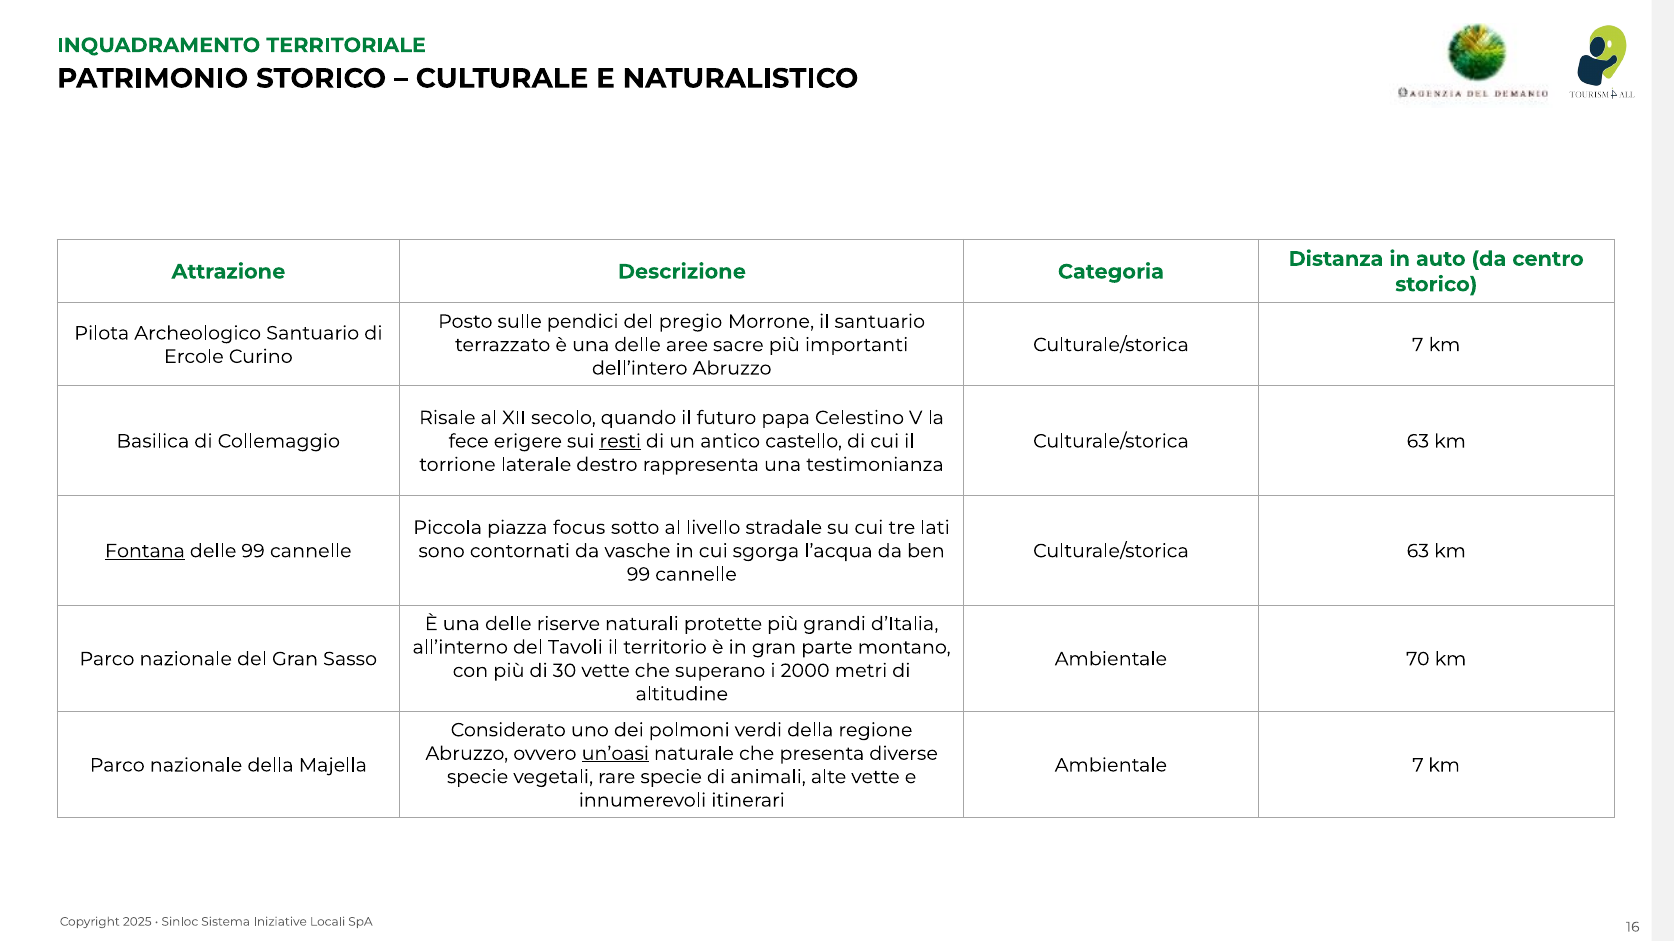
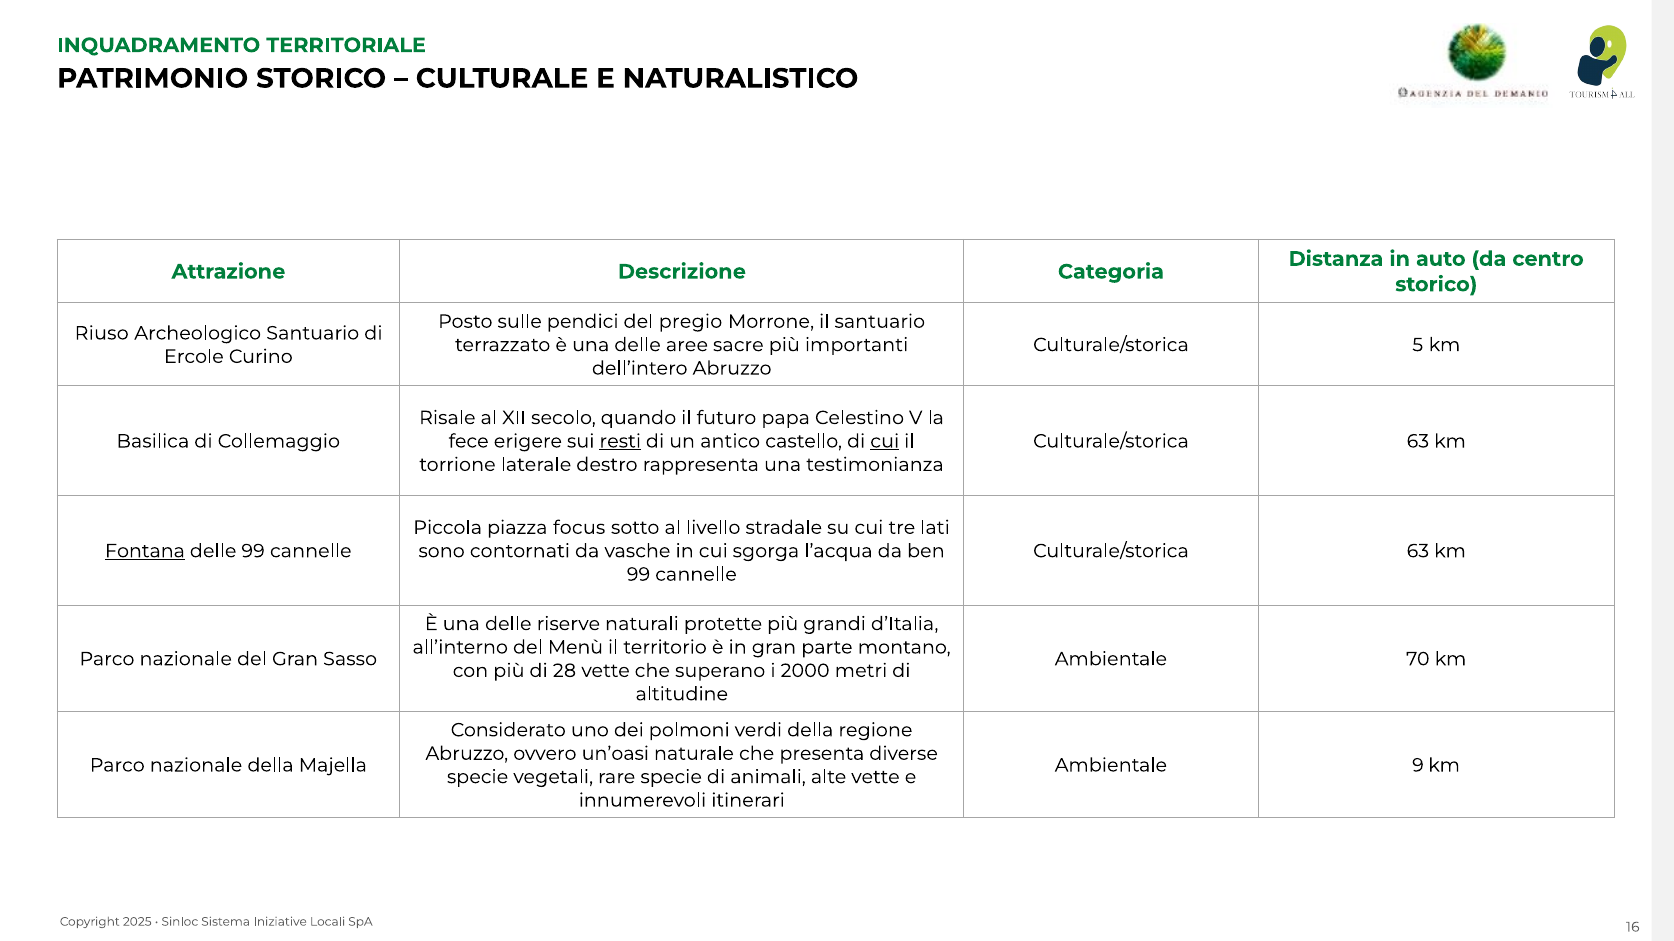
Pilota: Pilota -> Riuso (102, 333)
Culturale/storica 7: 7 -> 5 (1418, 345)
cui underline: none -> present (885, 441)
Tavoli: Tavoli -> Menù (576, 648)
30: 30 -> 28 (564, 671)
un’oasi underline: present -> none (615, 754)
Ambientale 7: 7 -> 9 (1418, 766)
